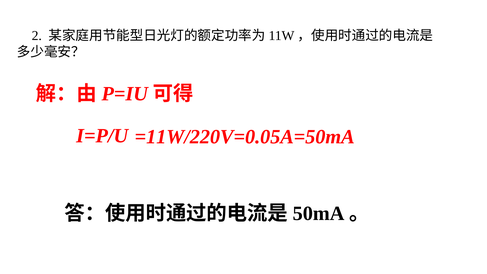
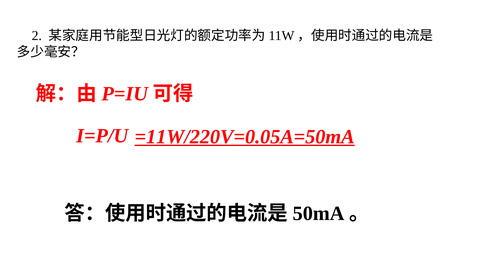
=11W/220V=0.05A=50mA underline: none -> present (245, 137)
